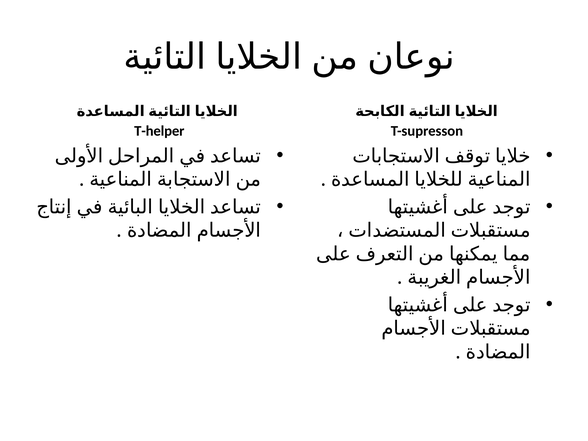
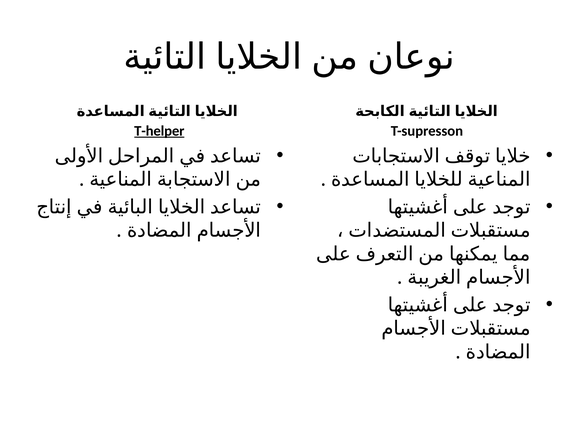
T-helper underline: none -> present (159, 131)
